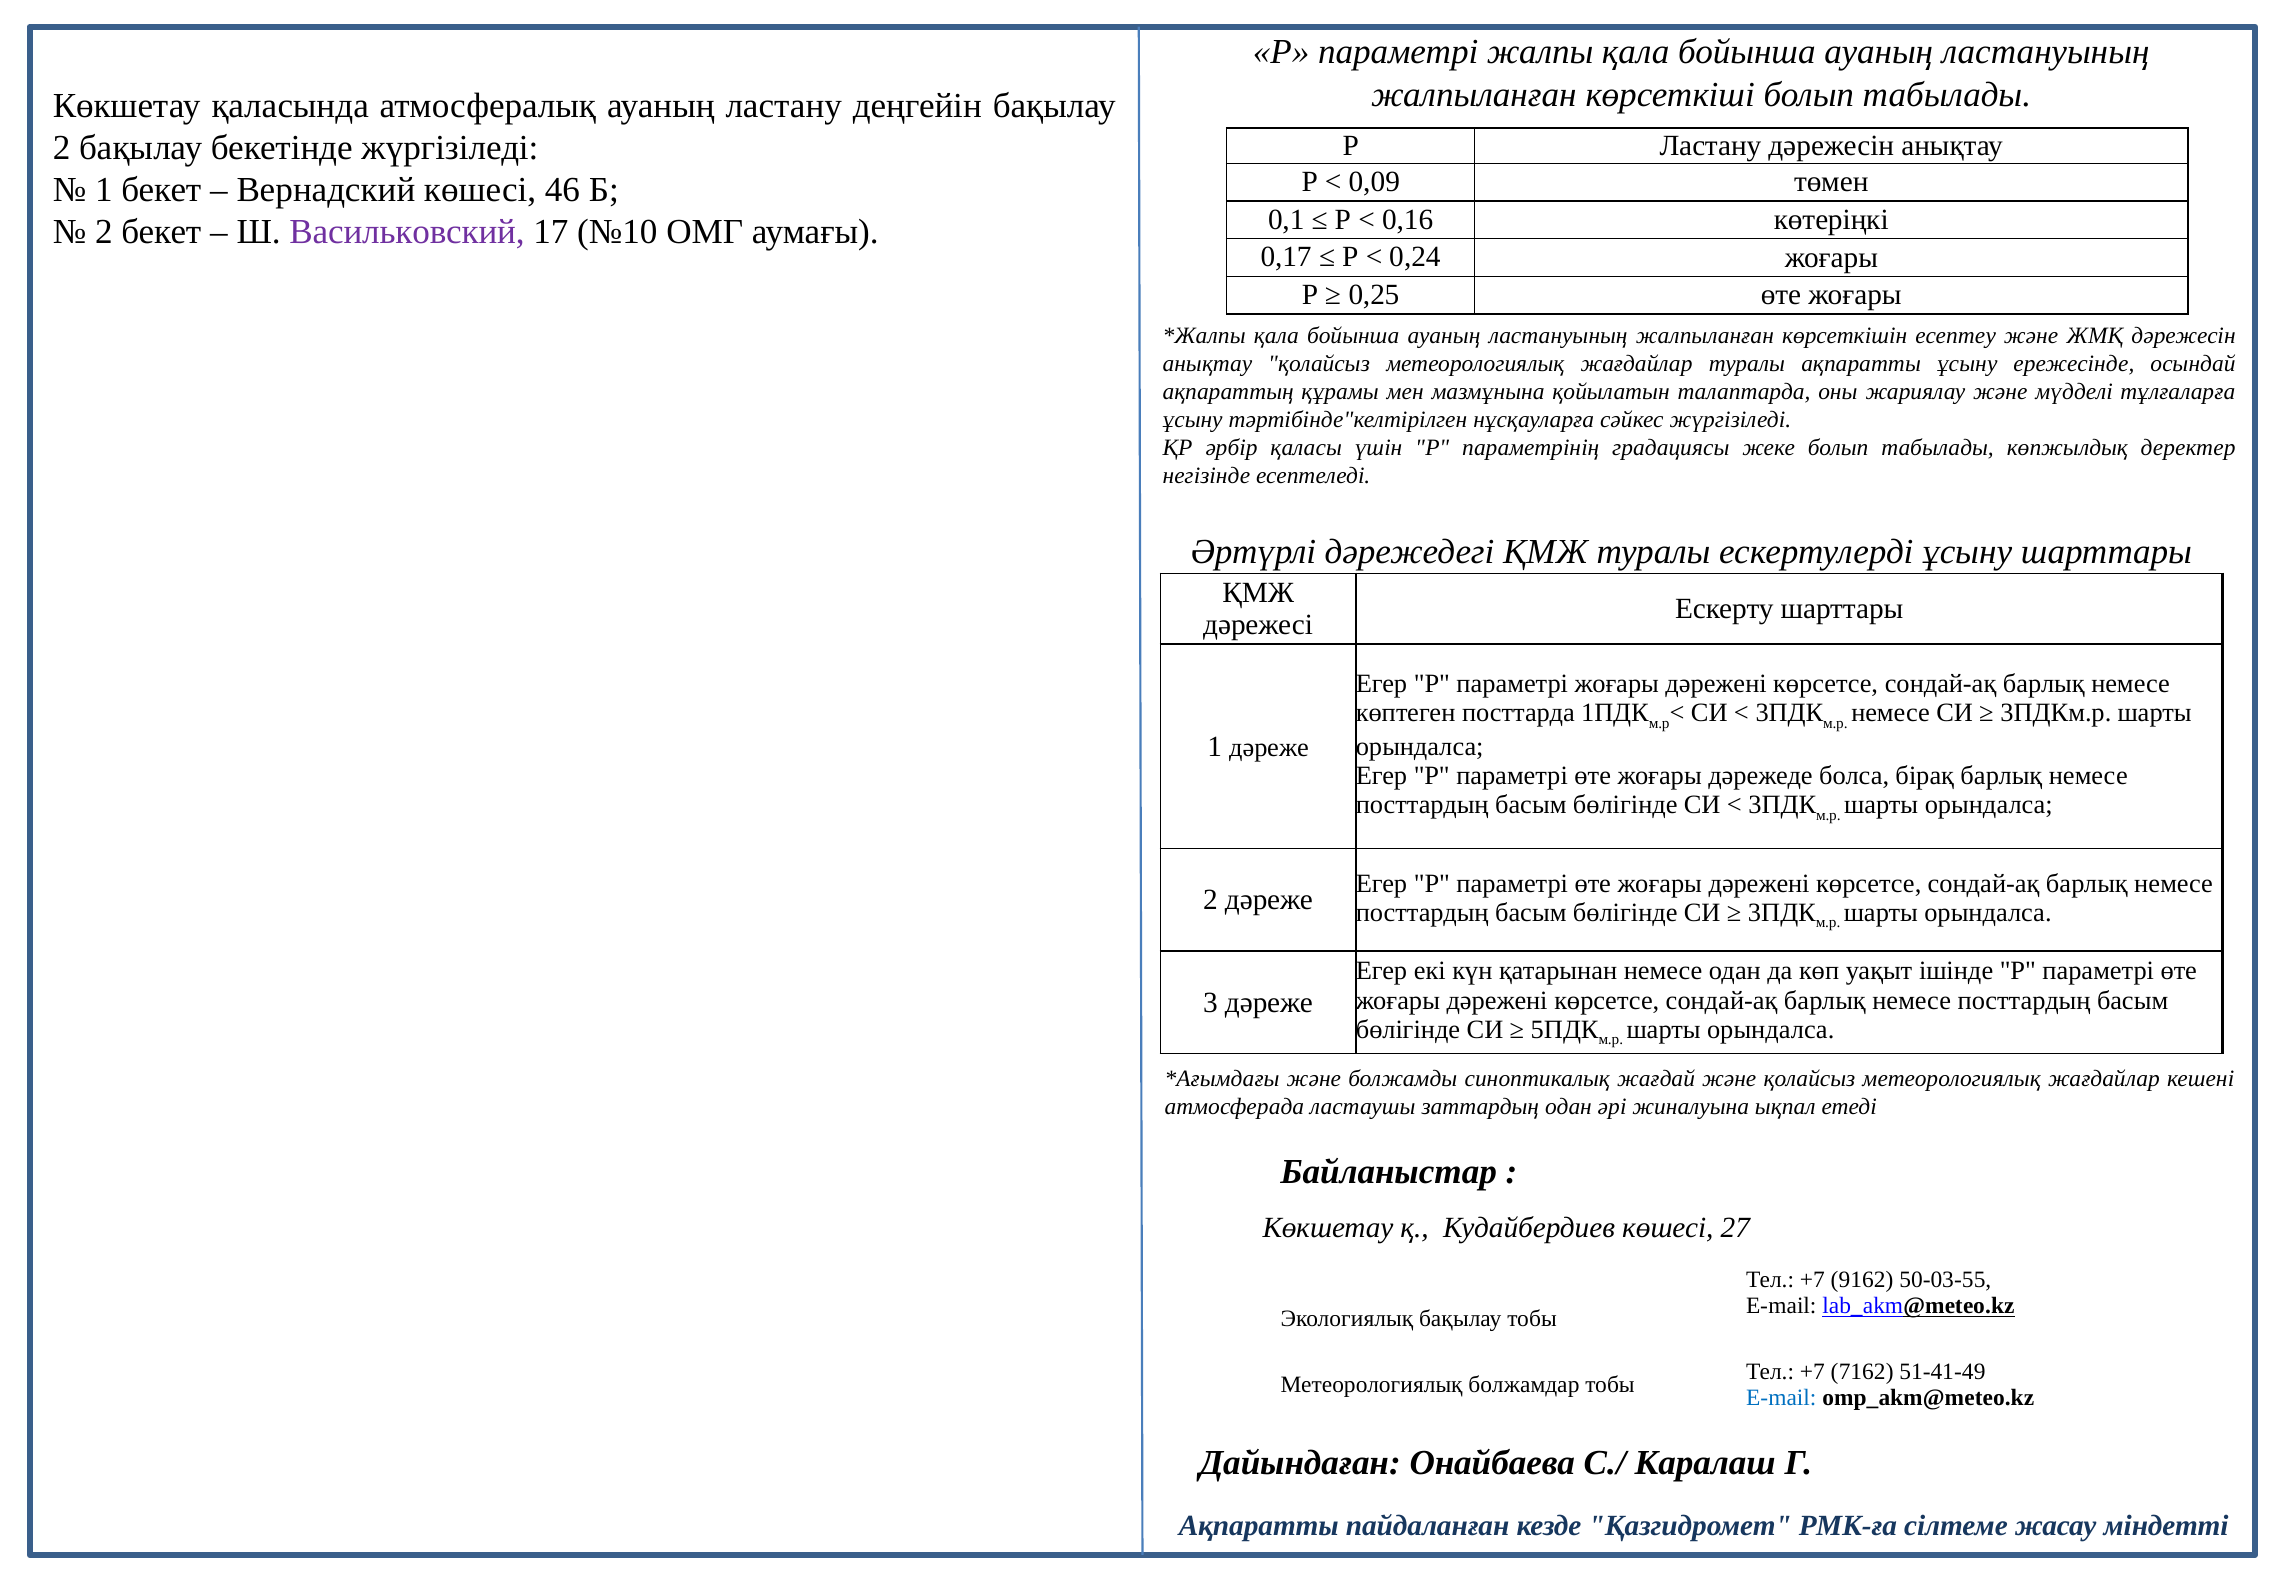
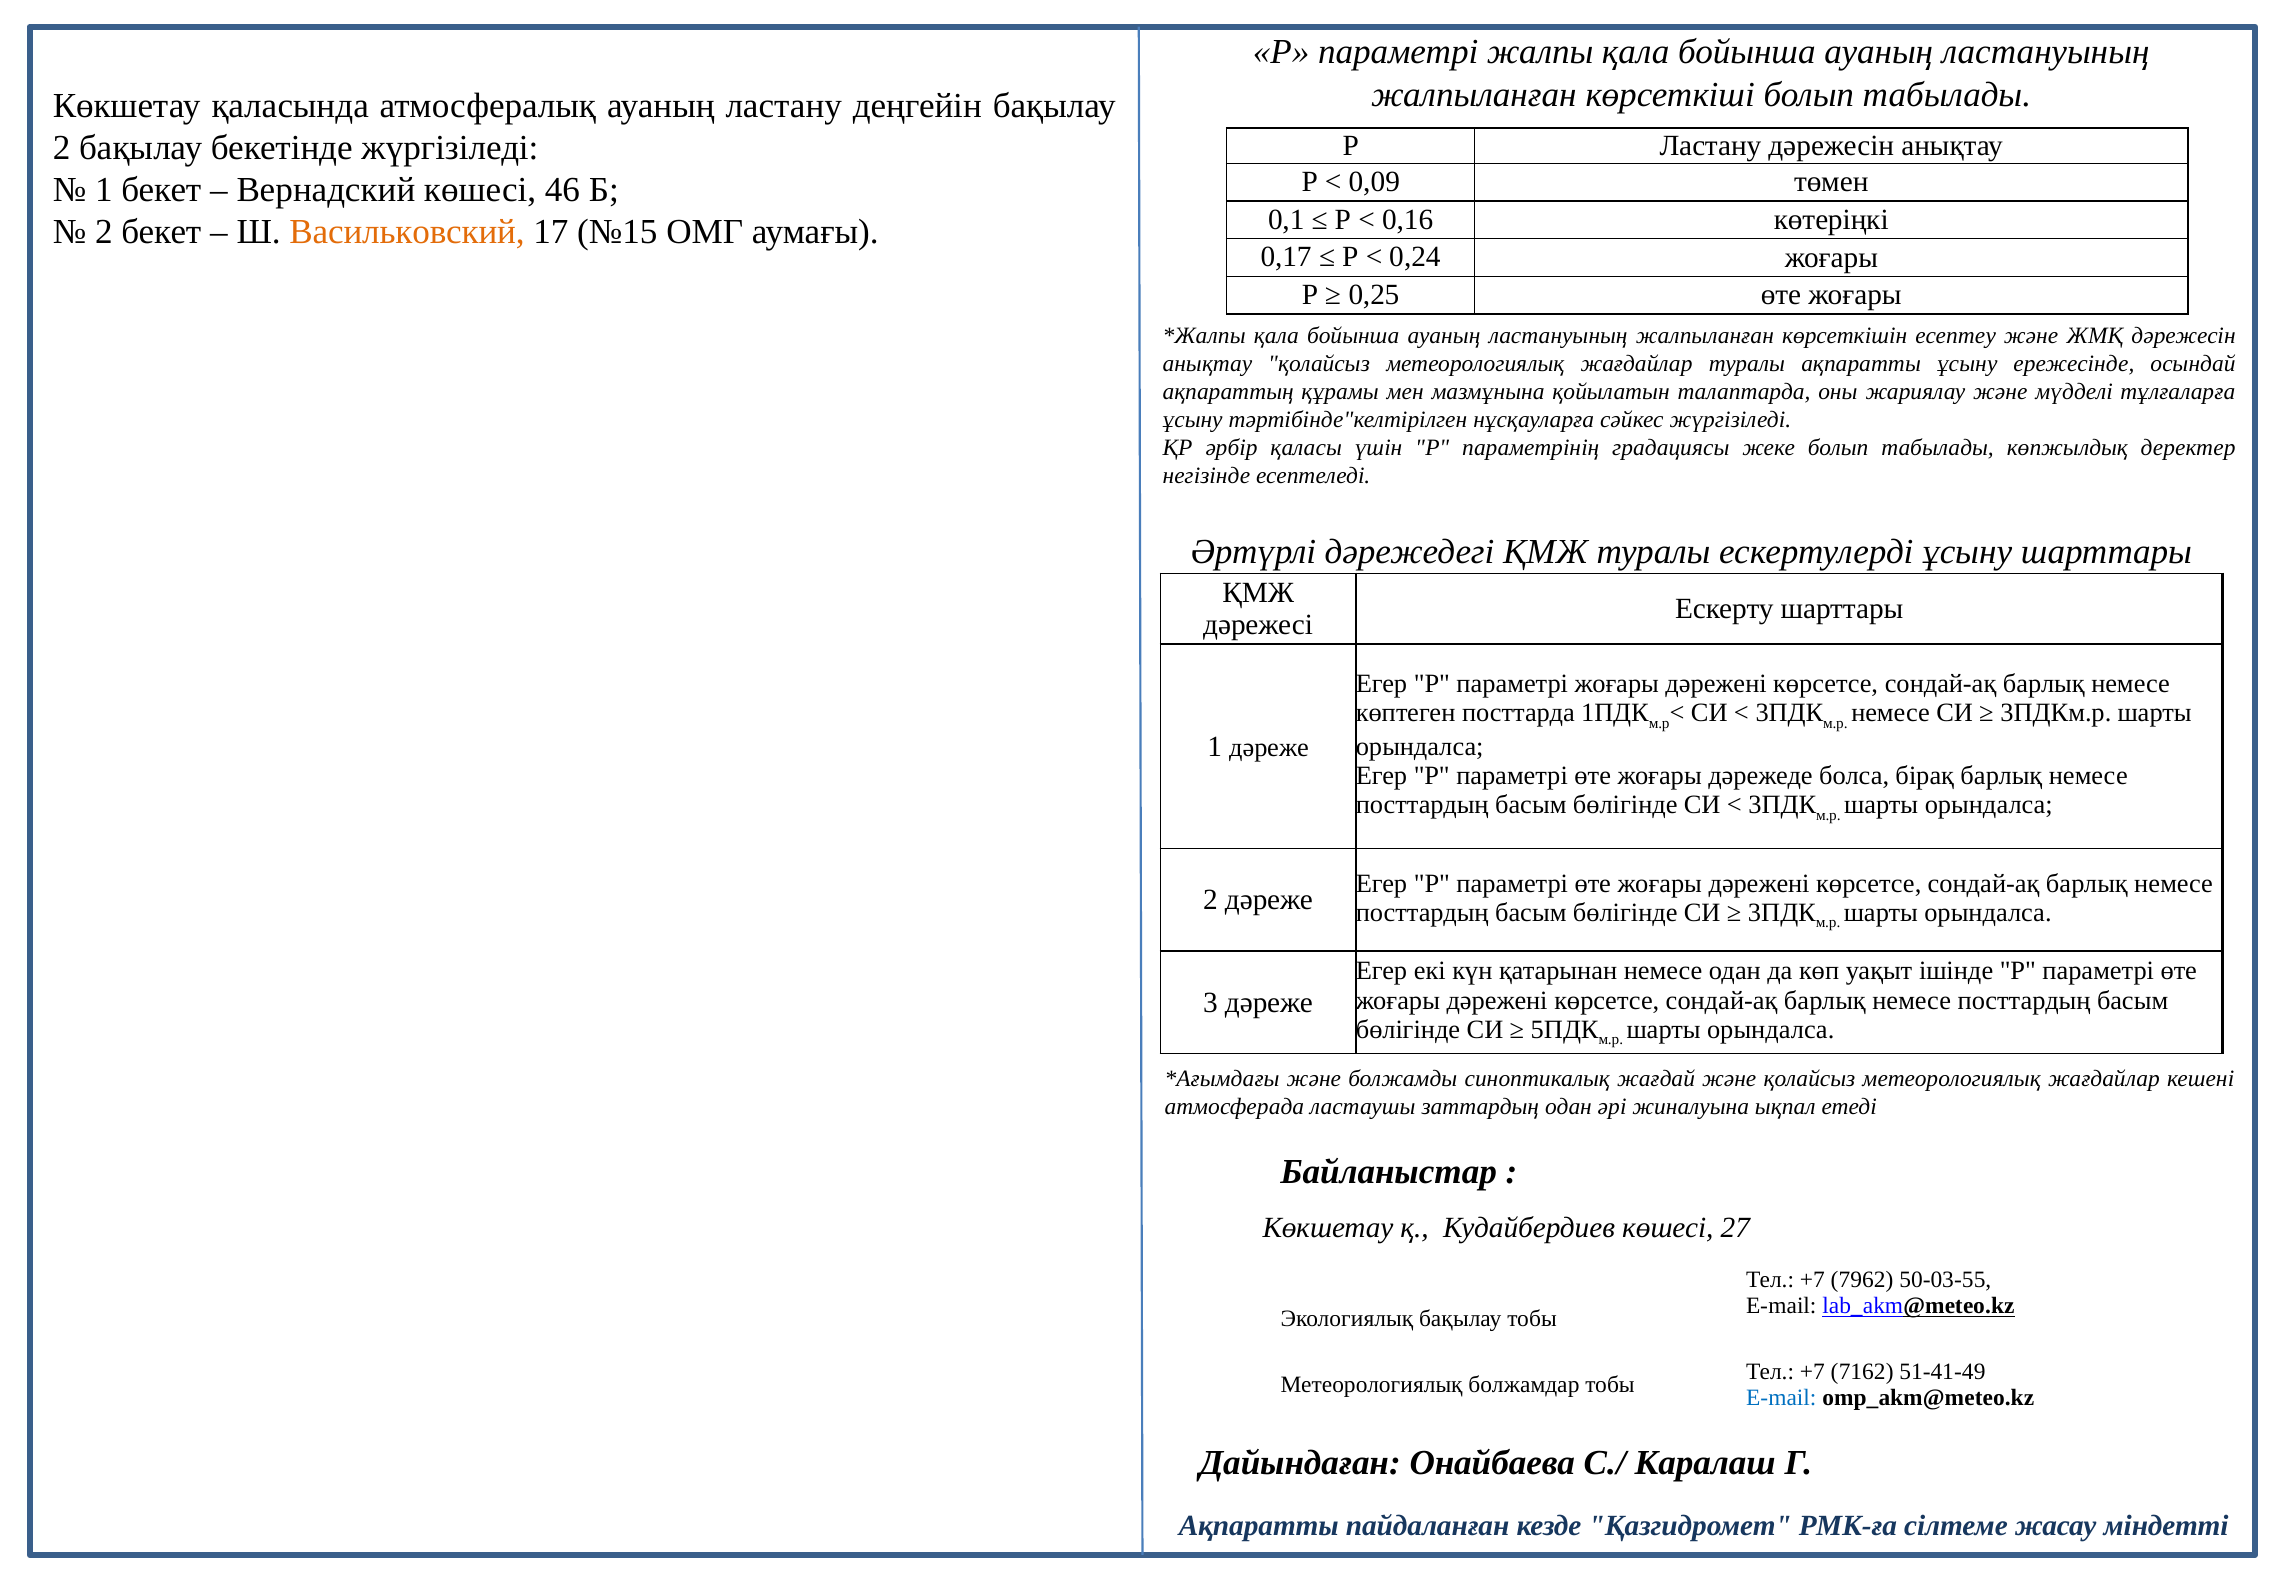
Васильковский colour: purple -> orange (407, 232)
№10: №10 -> №15 (617, 232)
9162: 9162 -> 7962 (1862, 1280)
